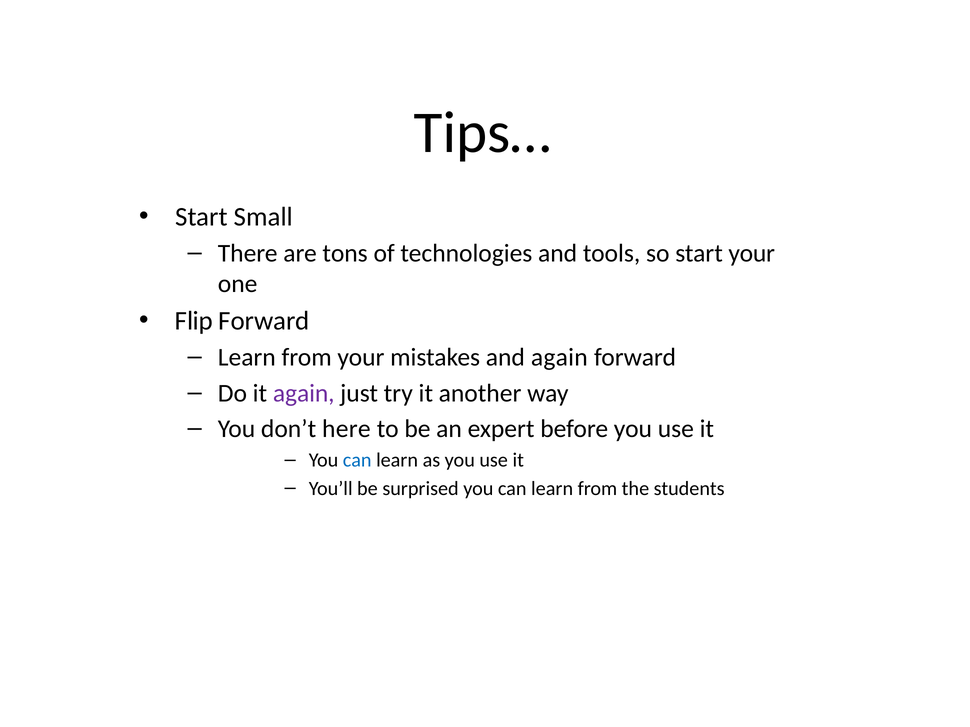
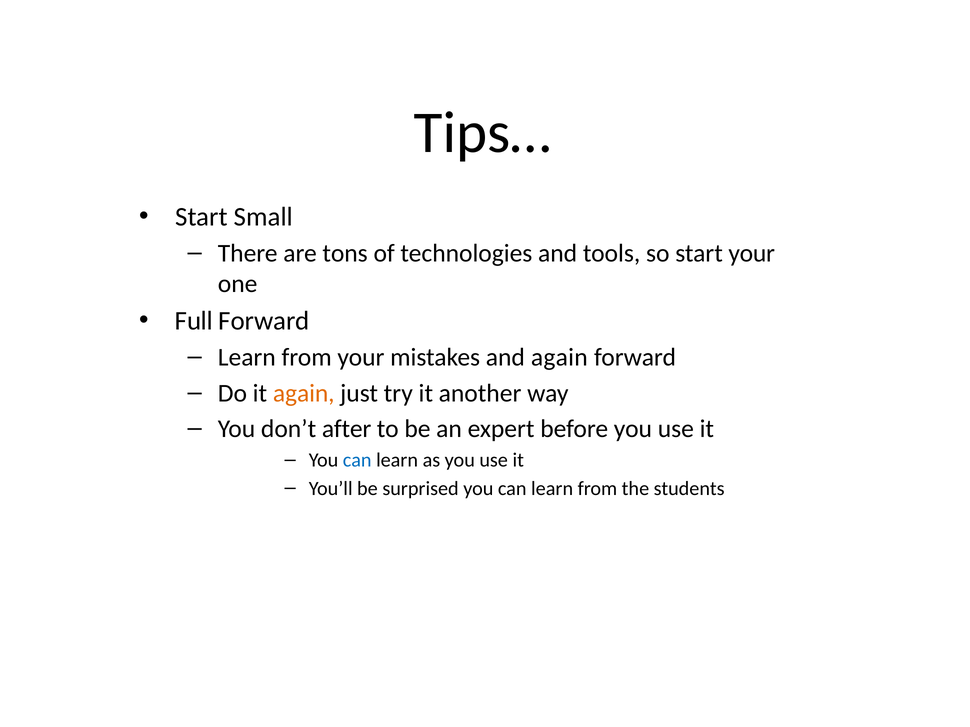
Flip: Flip -> Full (194, 321)
again colour: purple -> orange (304, 393)
here: here -> after (347, 429)
